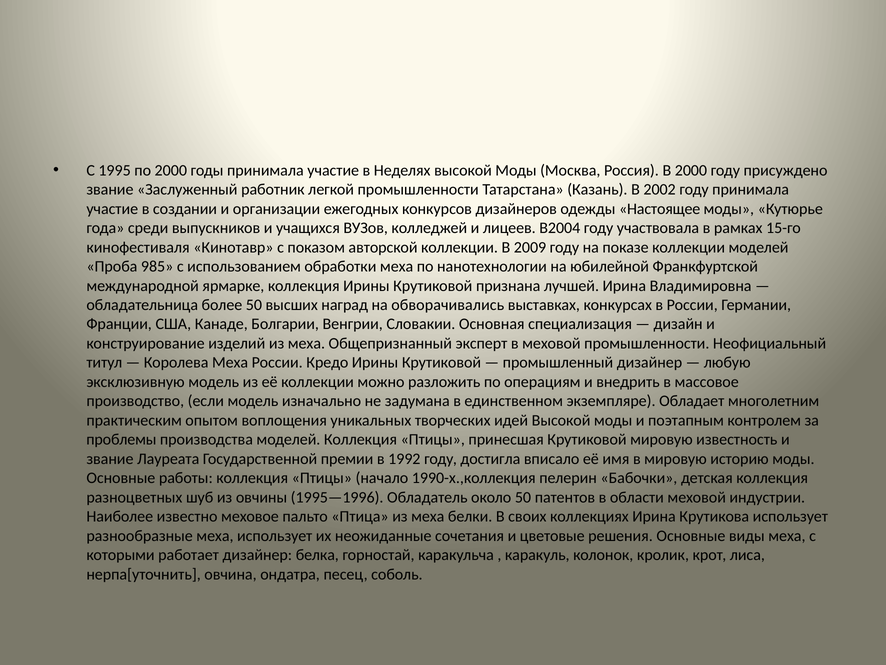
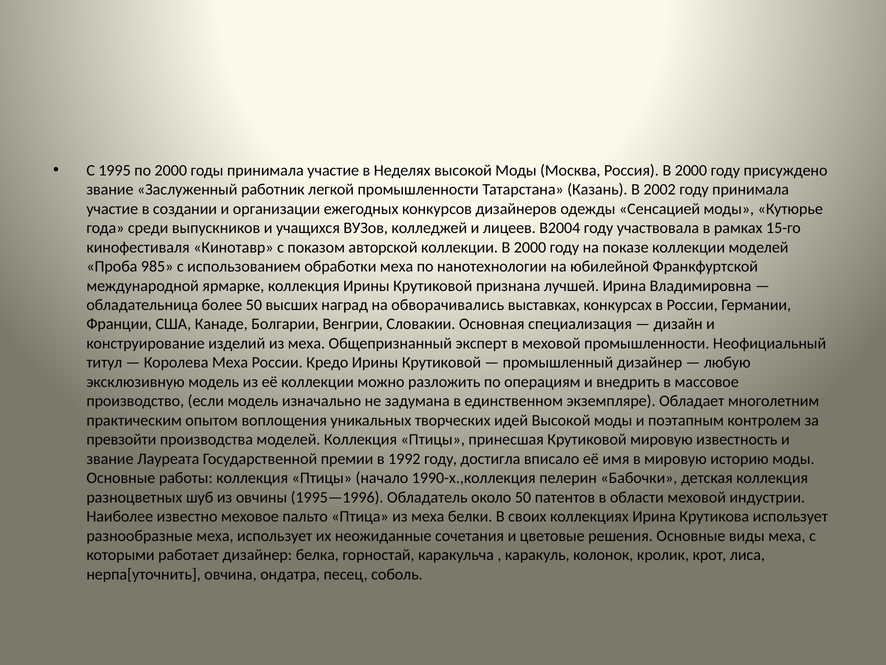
Настоящее: Настоящее -> Сенсацией (660, 209)
коллекции В 2009: 2009 -> 2000 (530, 247)
проблемы: проблемы -> превзойти (121, 439)
